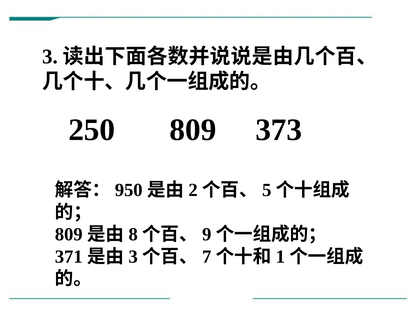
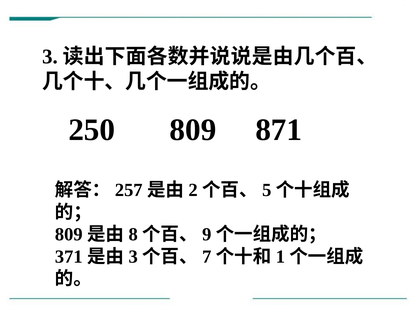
373: 373 -> 871 (279, 130)
950: 950 -> 257 (129, 190)
